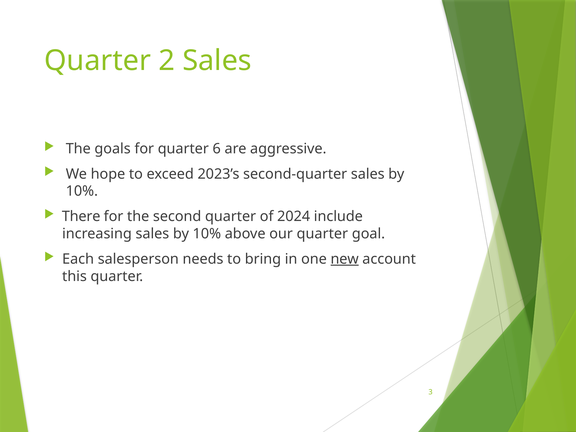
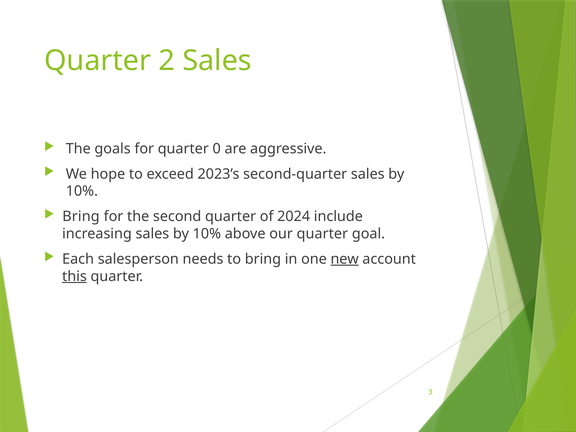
6: 6 -> 0 (217, 149)
There: There -> Bring (81, 216)
this underline: none -> present (74, 276)
